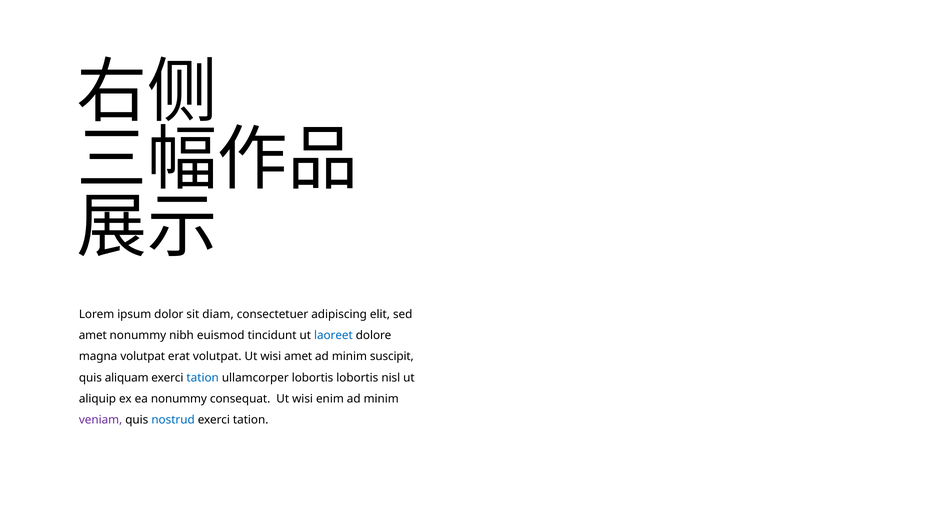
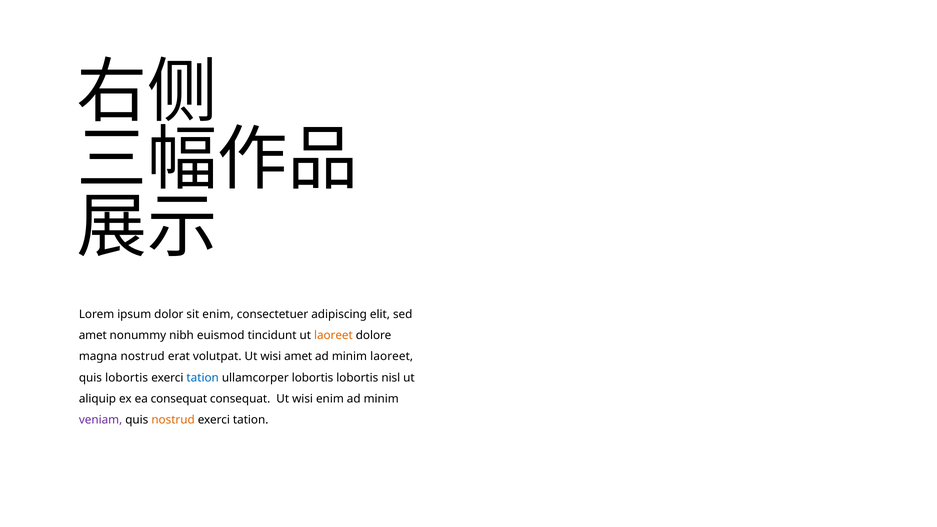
sit diam: diam -> enim (218, 314)
laoreet colour: blue -> orange (333, 336)
magna volutpat: volutpat -> nostrud (143, 357)
minim suscipit: suscipit -> laoreet (392, 357)
quis aliquam: aliquam -> lobortis (127, 378)
ea nonummy: nonummy -> consequat (179, 399)
nostrud colour: blue -> orange (173, 420)
